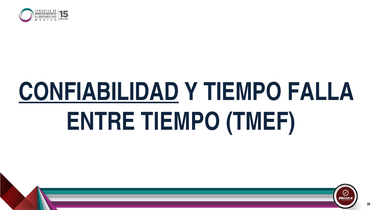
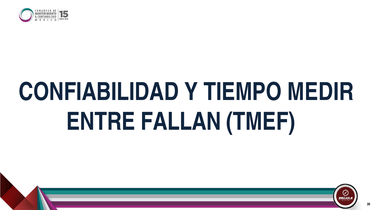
CONFIABILIDAD underline: present -> none (99, 92)
FALLA: FALLA -> MEDIR (321, 92)
ENTRE TIEMPO: TIEMPO -> FALLAN (181, 122)
